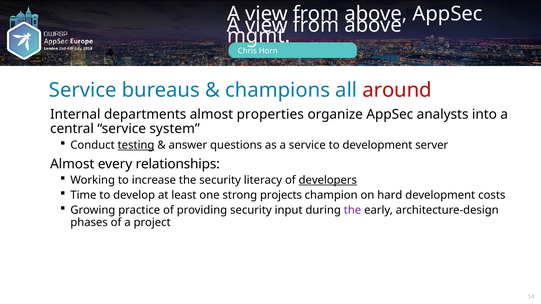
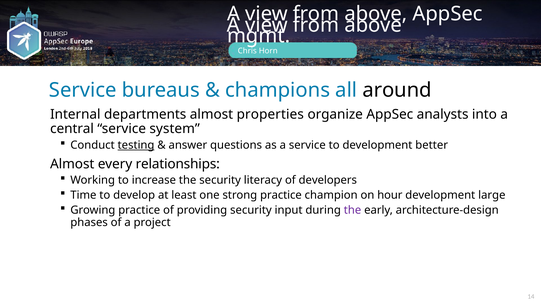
around colour: red -> black (397, 90)
server: server -> better (432, 145)
developers underline: present -> none (328, 180)
strong projects: projects -> practice (281, 195)
hard: hard -> hour (390, 195)
costs: costs -> large (492, 195)
